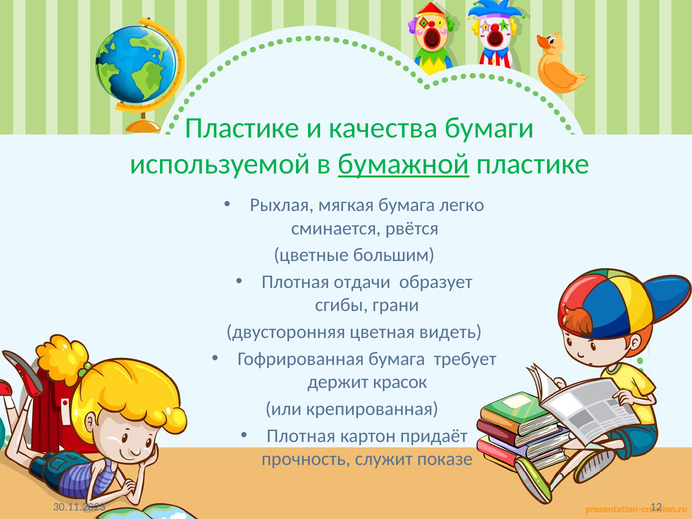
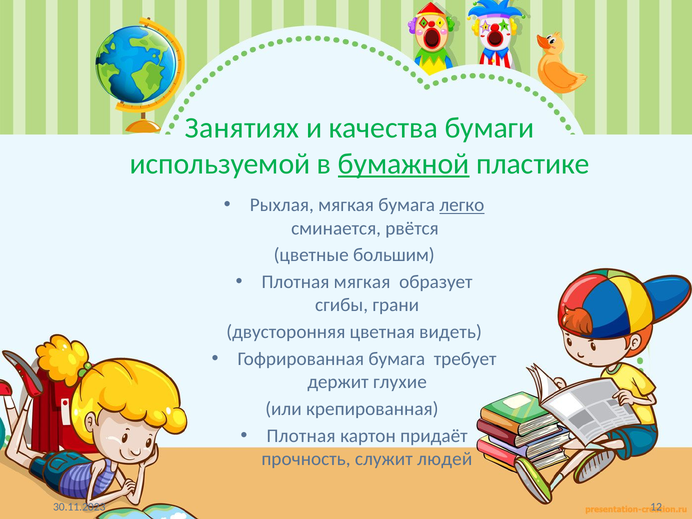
Пластике: Пластике -> Занятиях (242, 128)
легко underline: none -> present (462, 205)
Плотная отдачи: отдачи -> мягкая (362, 282)
красок: красок -> глухие (400, 382)
показе: показе -> людей (445, 459)
